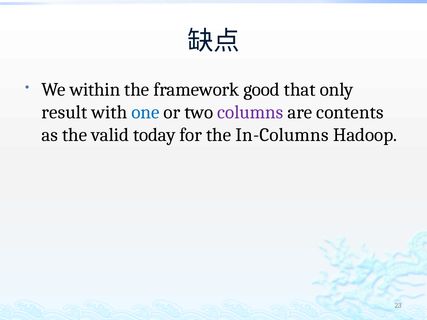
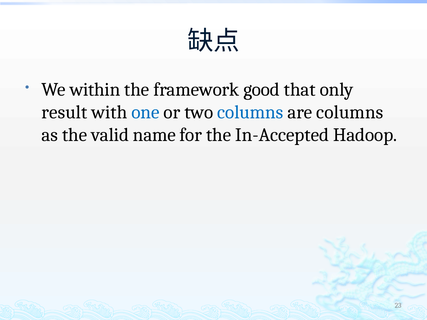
columns colour: purple -> blue (250, 112)
are contents: contents -> columns (350, 112)
today: today -> name (154, 135)
In-Columns: In-Columns -> In-Accepted (282, 135)
